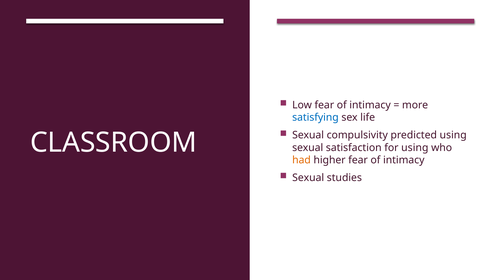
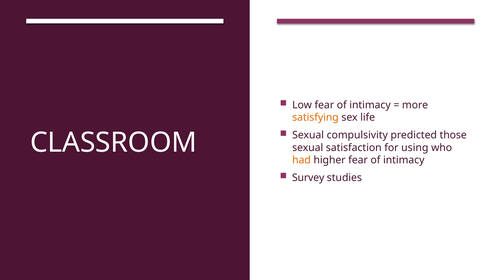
satisfying colour: blue -> orange (315, 118)
predicted using: using -> those (453, 135)
Sexual: Sexual -> Survey (308, 178)
